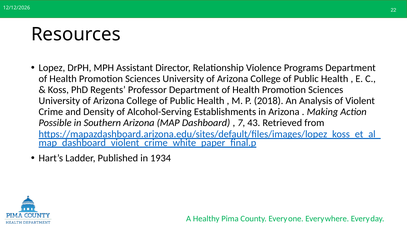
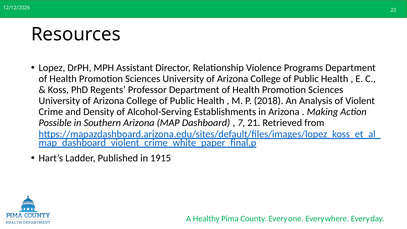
43: 43 -> 21 (254, 123)
1934: 1934 -> 1915 (161, 158)
